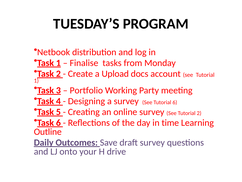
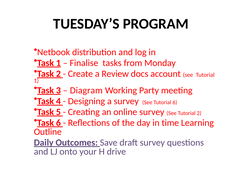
Upload: Upload -> Review (115, 74)
Portfolio: Portfolio -> Diagram (86, 90)
